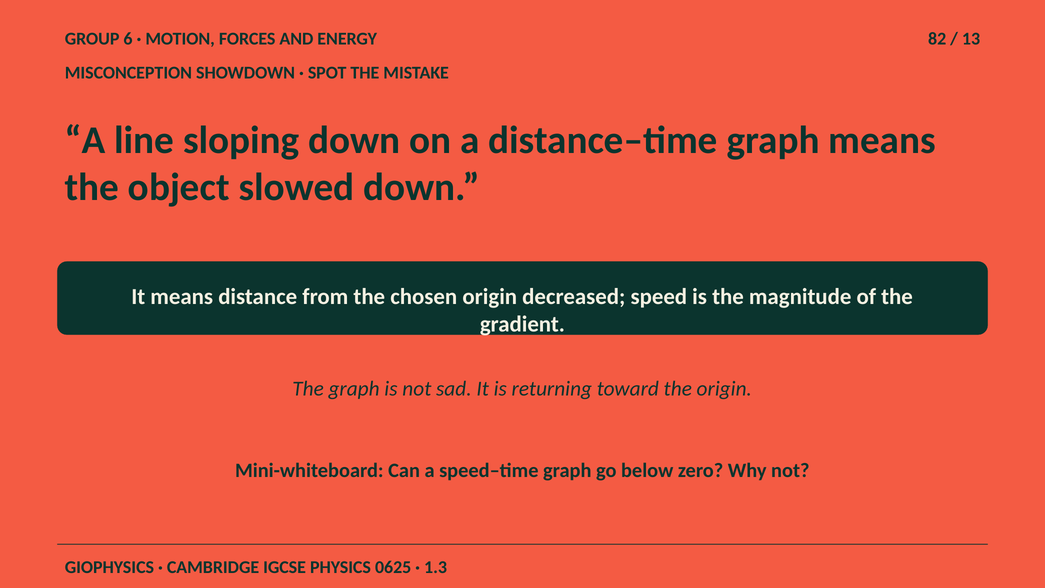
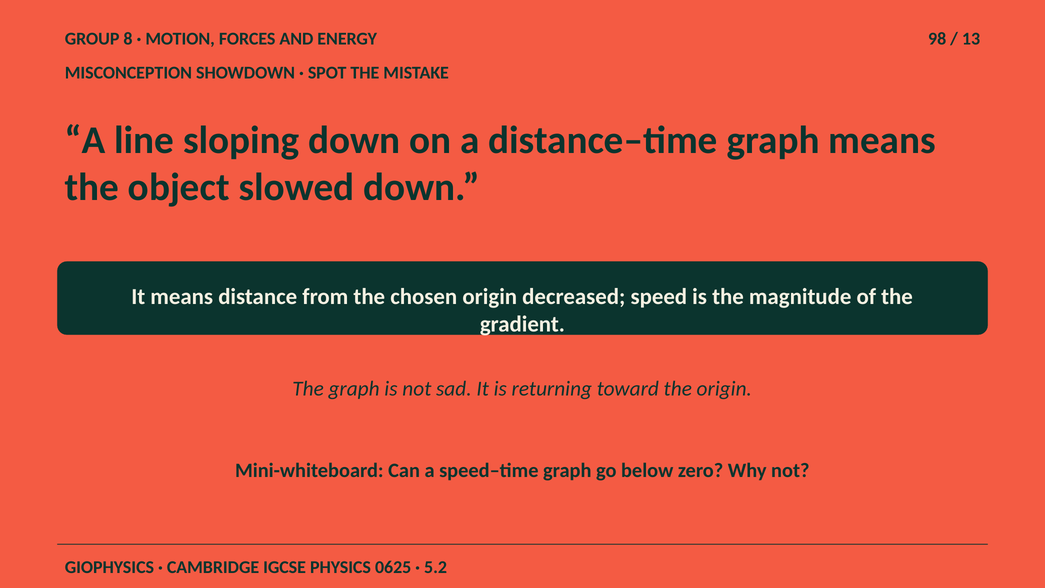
6: 6 -> 8 (128, 39)
82: 82 -> 98 (937, 39)
1.3: 1.3 -> 5.2 (436, 567)
